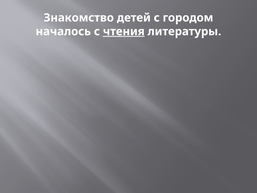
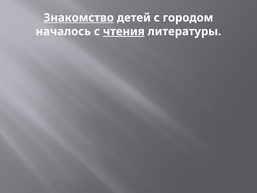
Знакомство underline: none -> present (79, 18)
